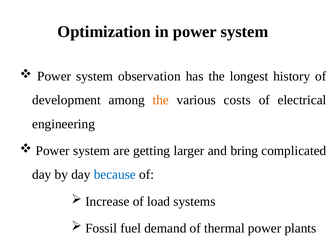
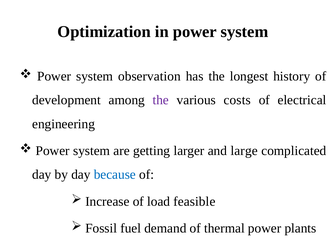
the colour: orange -> purple (161, 100)
bring: bring -> large (244, 151)
systems: systems -> feasible (194, 202)
